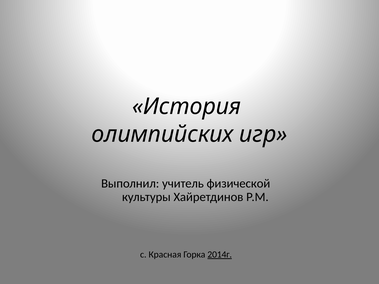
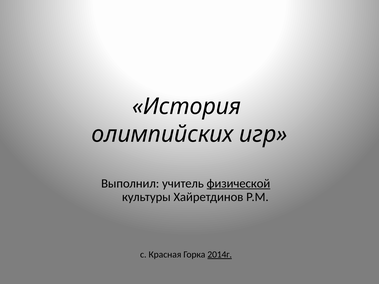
физической underline: none -> present (238, 184)
